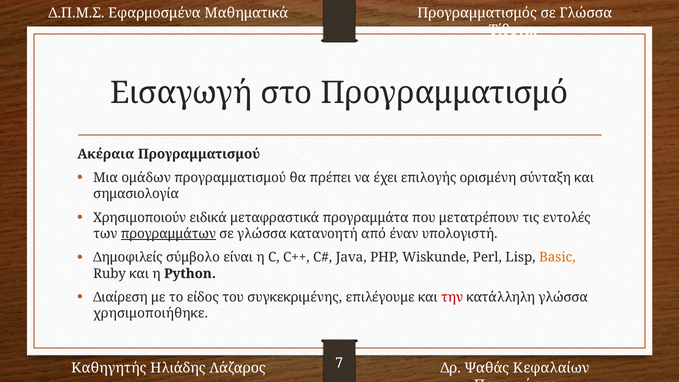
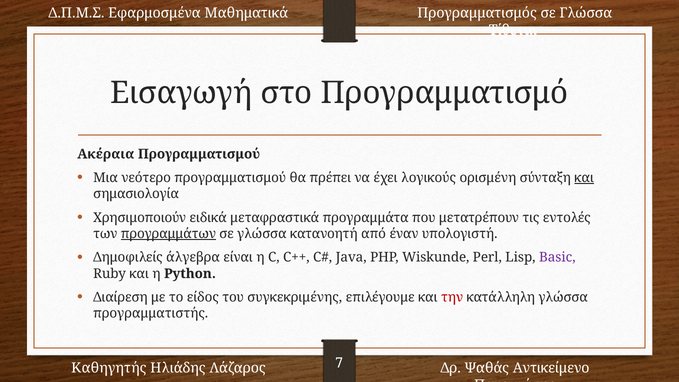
ομάδων: ομάδων -> νεότερο (146, 178)
επιλογής: επιλογής -> λογικούς (429, 178)
και underline: none -> present (584, 178)
σύμβολο: σύμβολο -> άλγεβρα (193, 257)
Basic colour: orange -> purple (557, 257)
χρησιμοποιήθηκε: χρησιμοποιήθηκε -> προγραμματιστής (151, 313)
Κεφαλαίων: Κεφαλαίων -> Αντικείμενο (551, 368)
